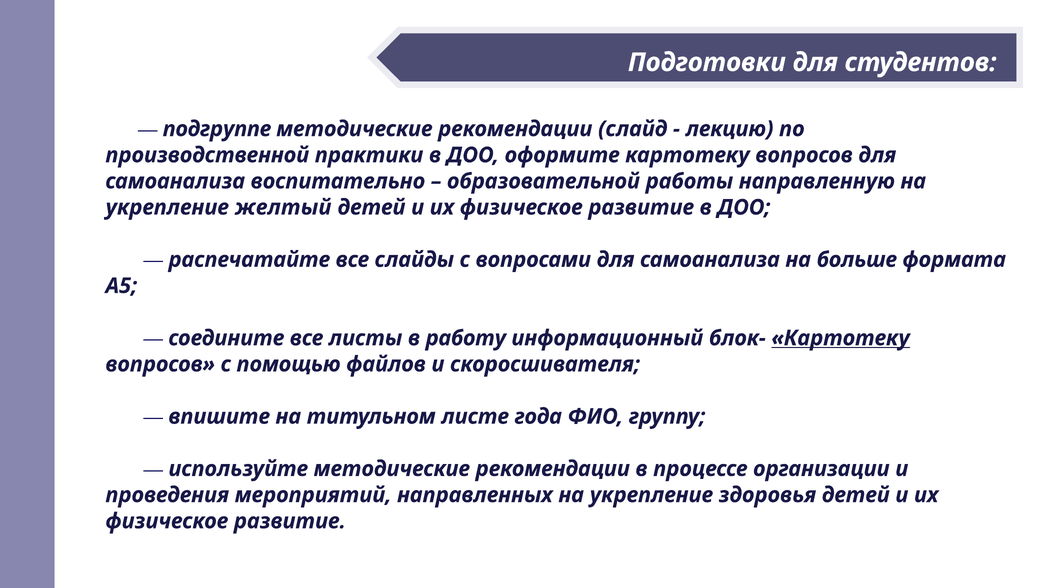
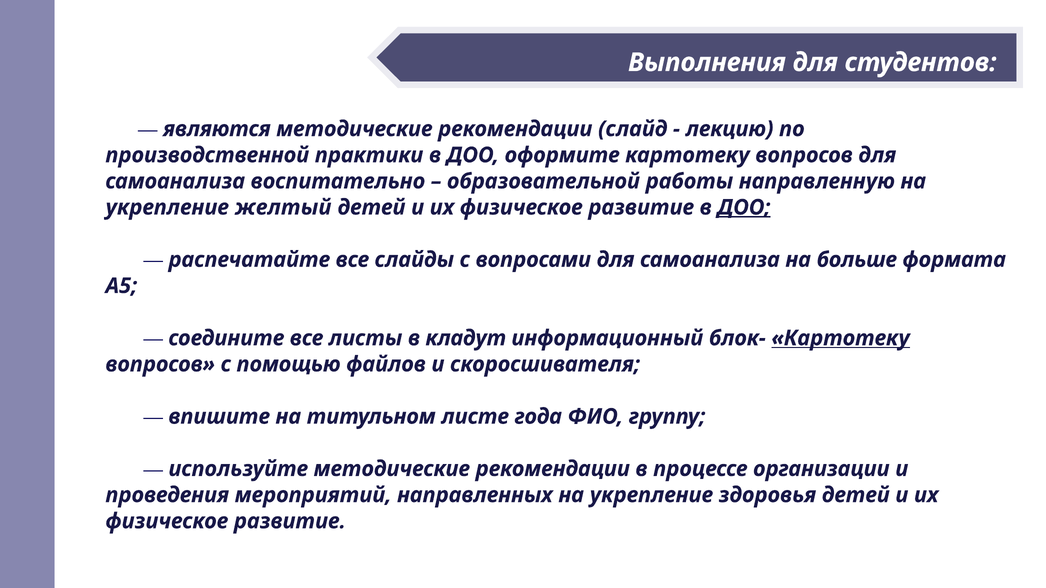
Подготовки: Подготовки -> Выполнения (707, 62)
подгруппе: подгруппе -> являются (217, 129)
ДОО underline: none -> present (744, 208)
работу: работу -> кладут (466, 338)
